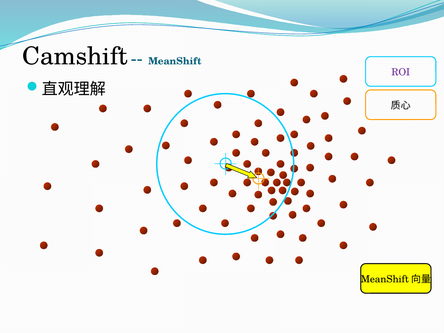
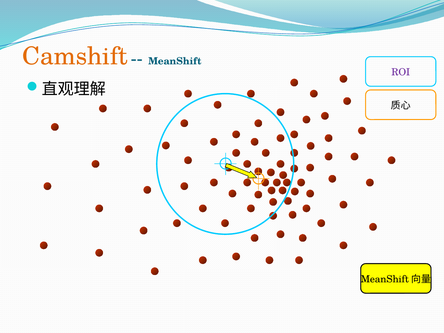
Camshift colour: black -> orange (75, 56)
